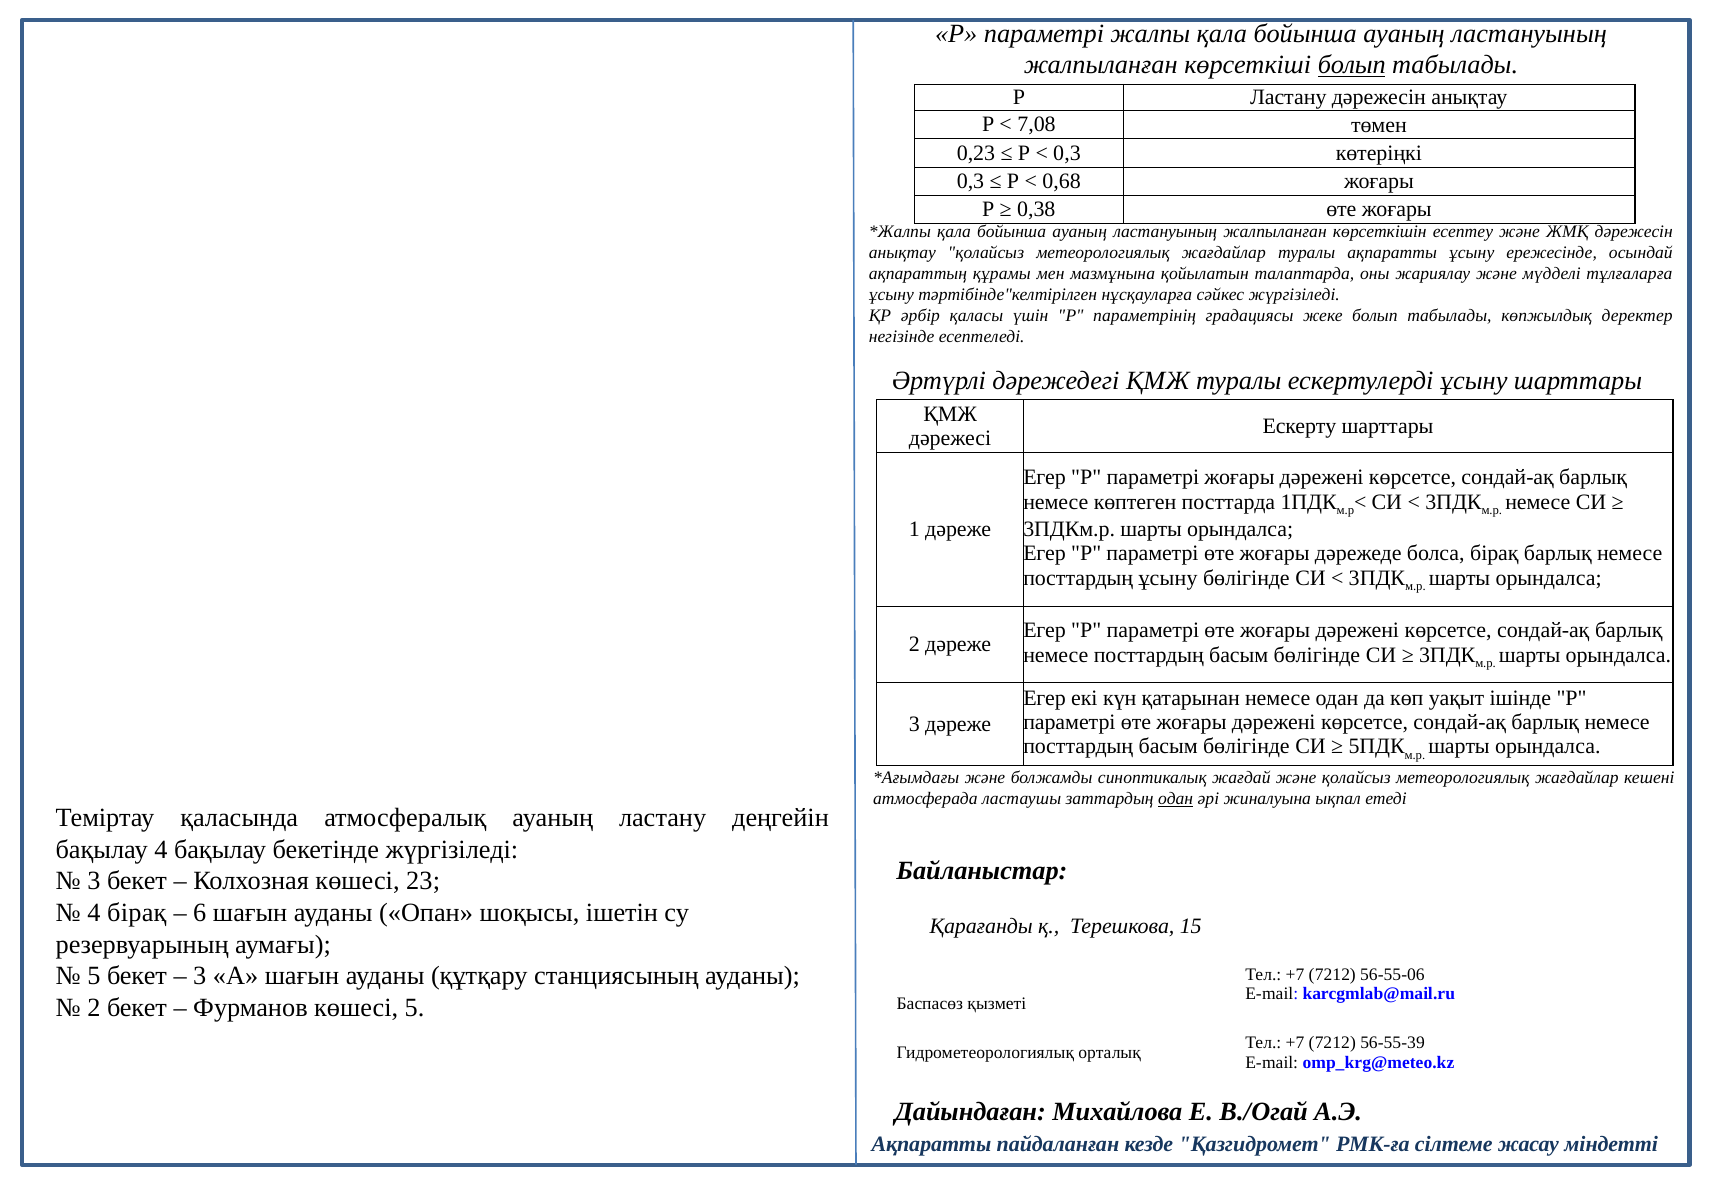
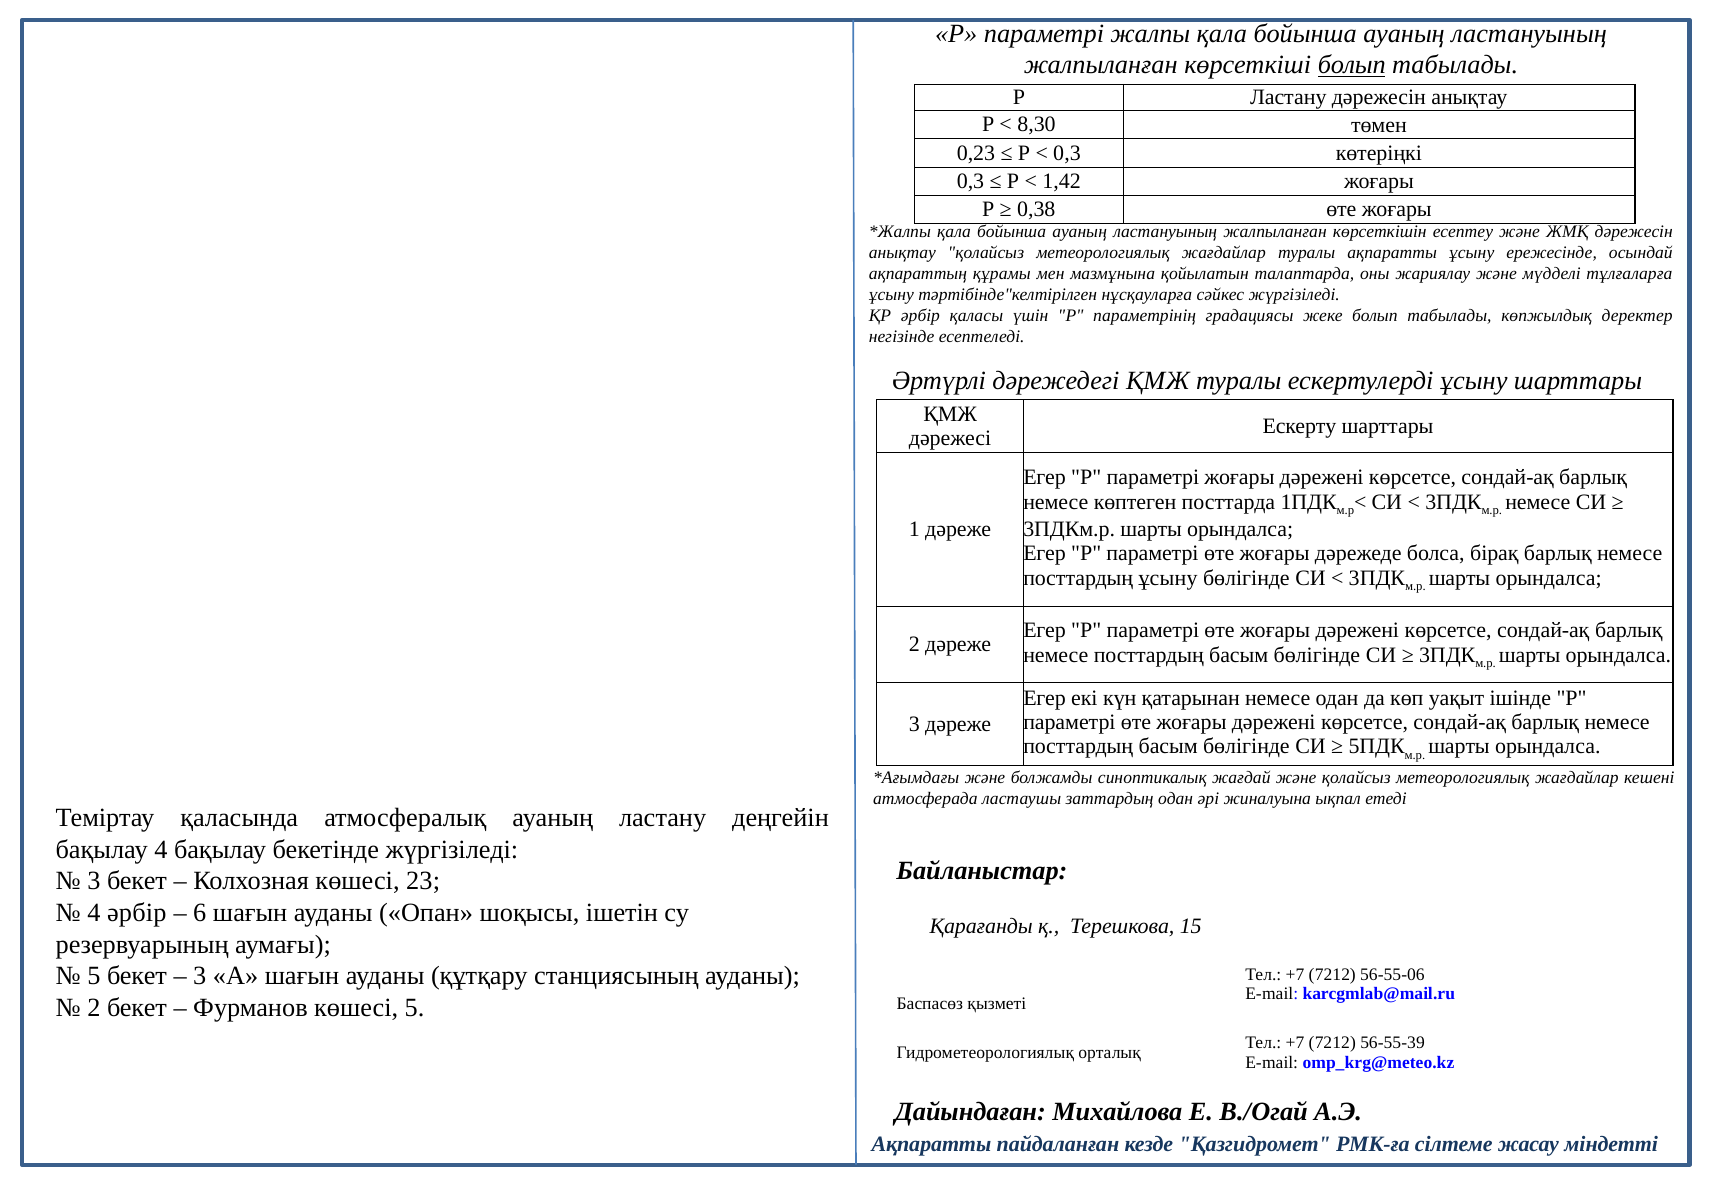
7,08: 7,08 -> 8,30 (1037, 125)
0,68: 0,68 -> 1,42 (1062, 181)
одан underline: present -> none (1176, 799)
4 бірақ: бірақ -> әрбір (137, 913)
